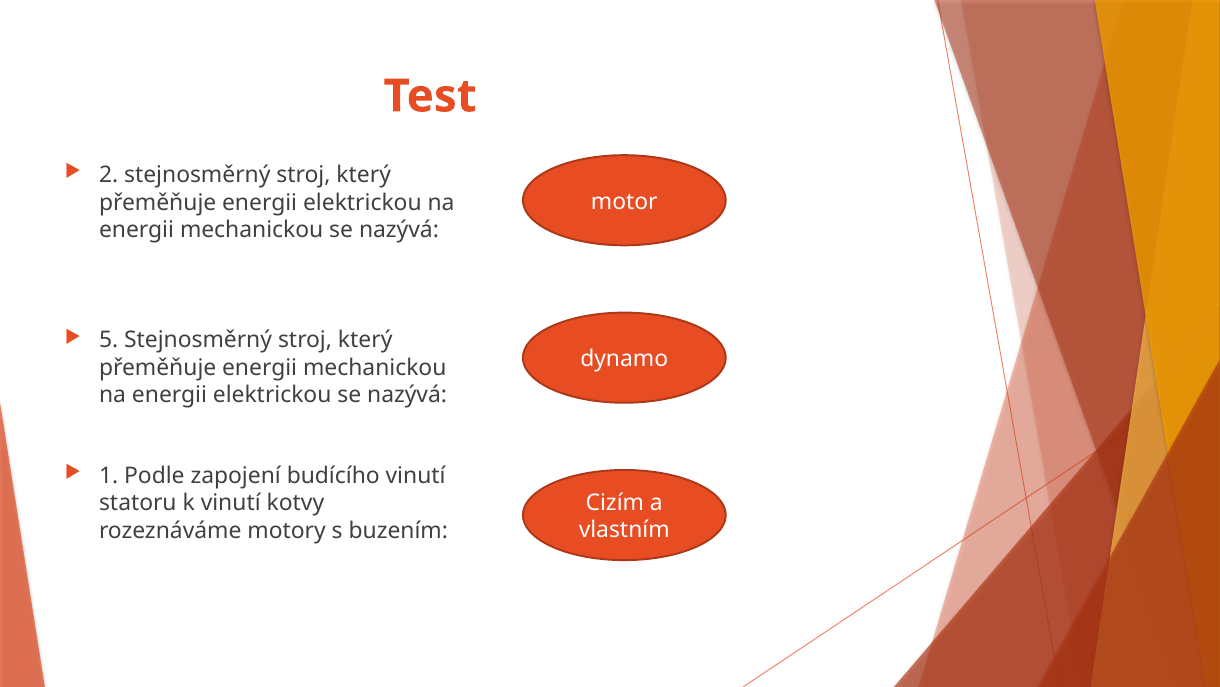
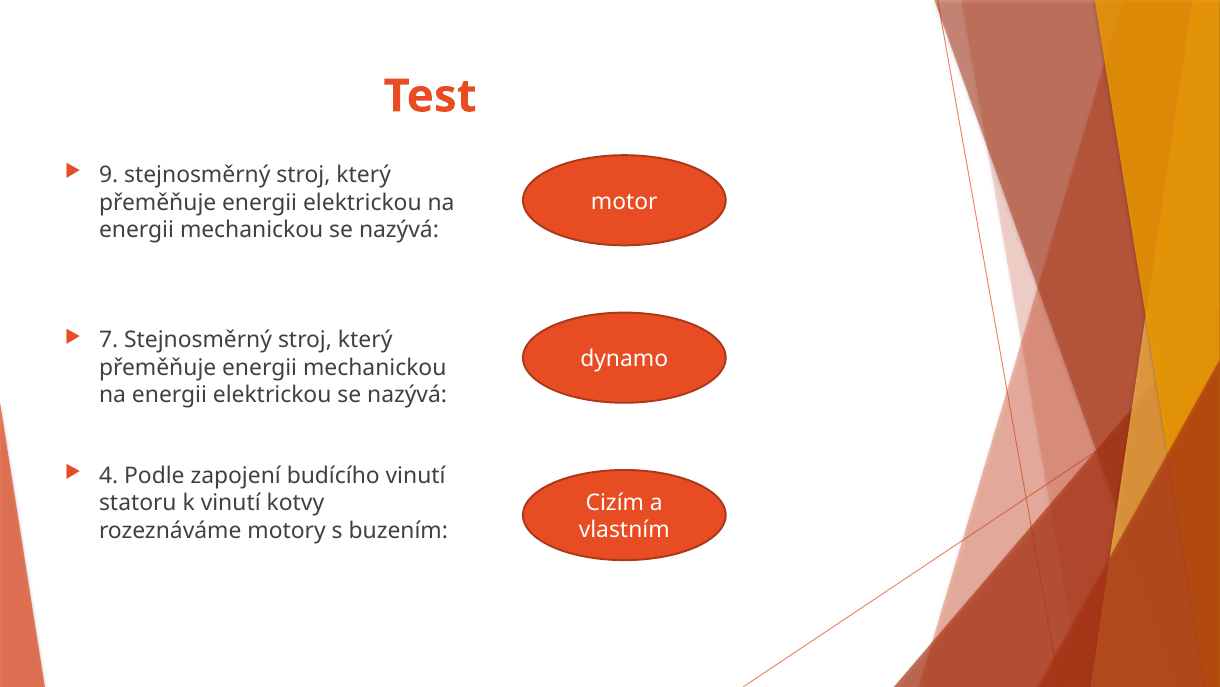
2: 2 -> 9 (109, 175)
5: 5 -> 7 (109, 340)
1: 1 -> 4 (109, 475)
